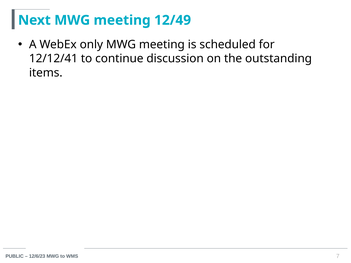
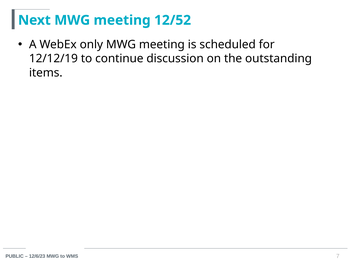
12/49: 12/49 -> 12/52 (173, 20)
12/12/41: 12/12/41 -> 12/12/19 (53, 59)
